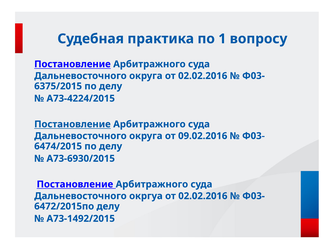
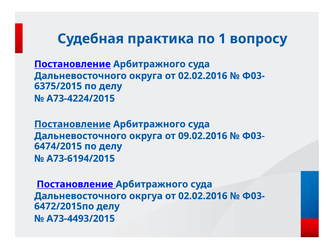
А73-6930/2015: А73-6930/2015 -> А73-6194/2015 (81, 159)
А73-1492/2015: А73-1492/2015 -> А73-4493/2015 (81, 219)
